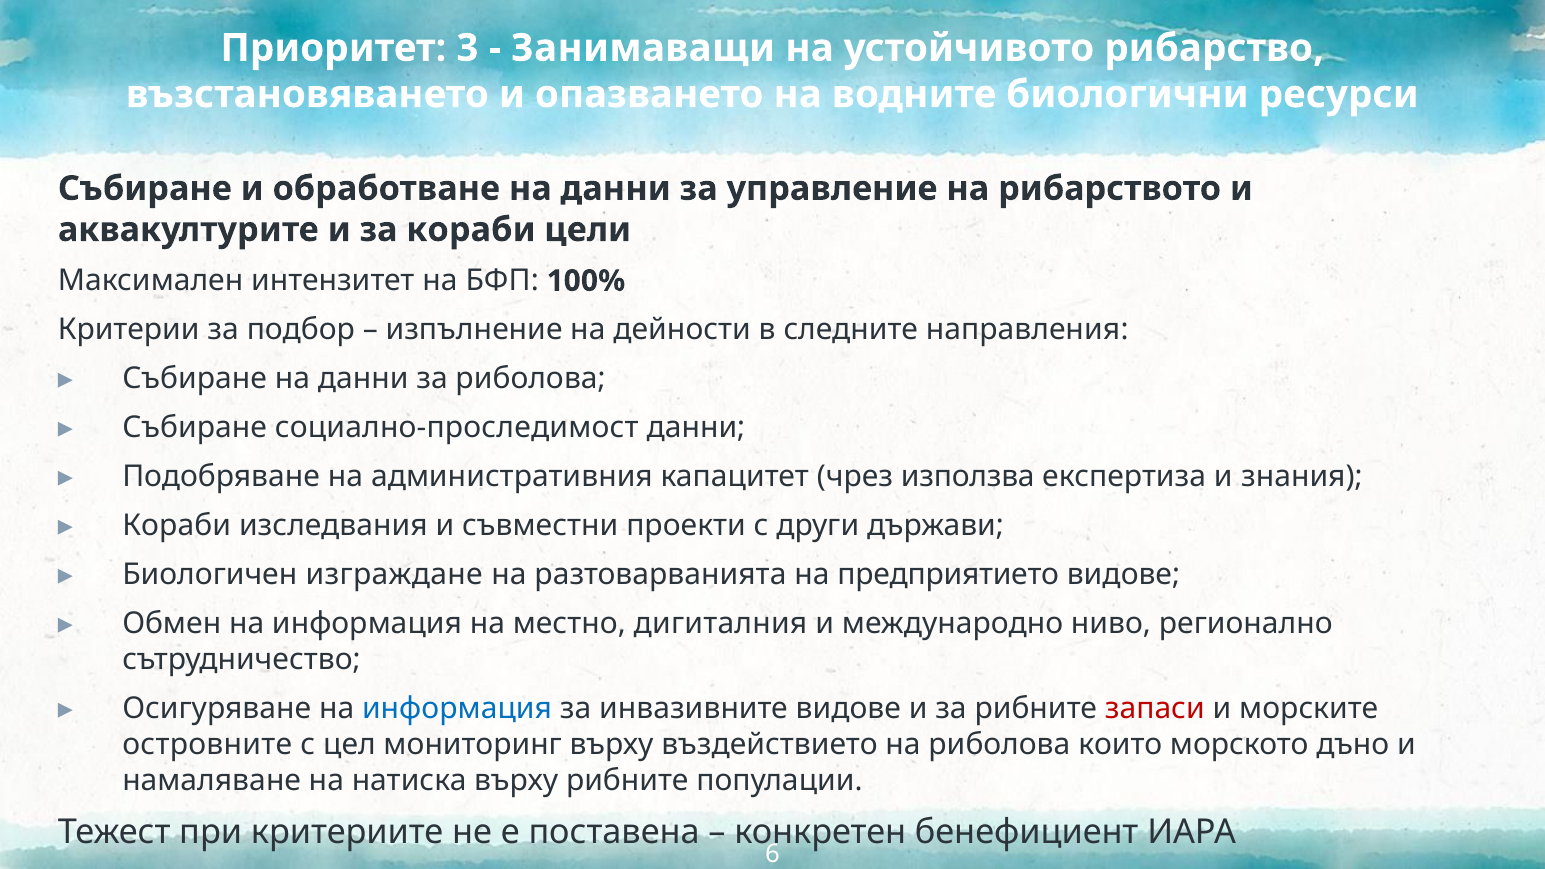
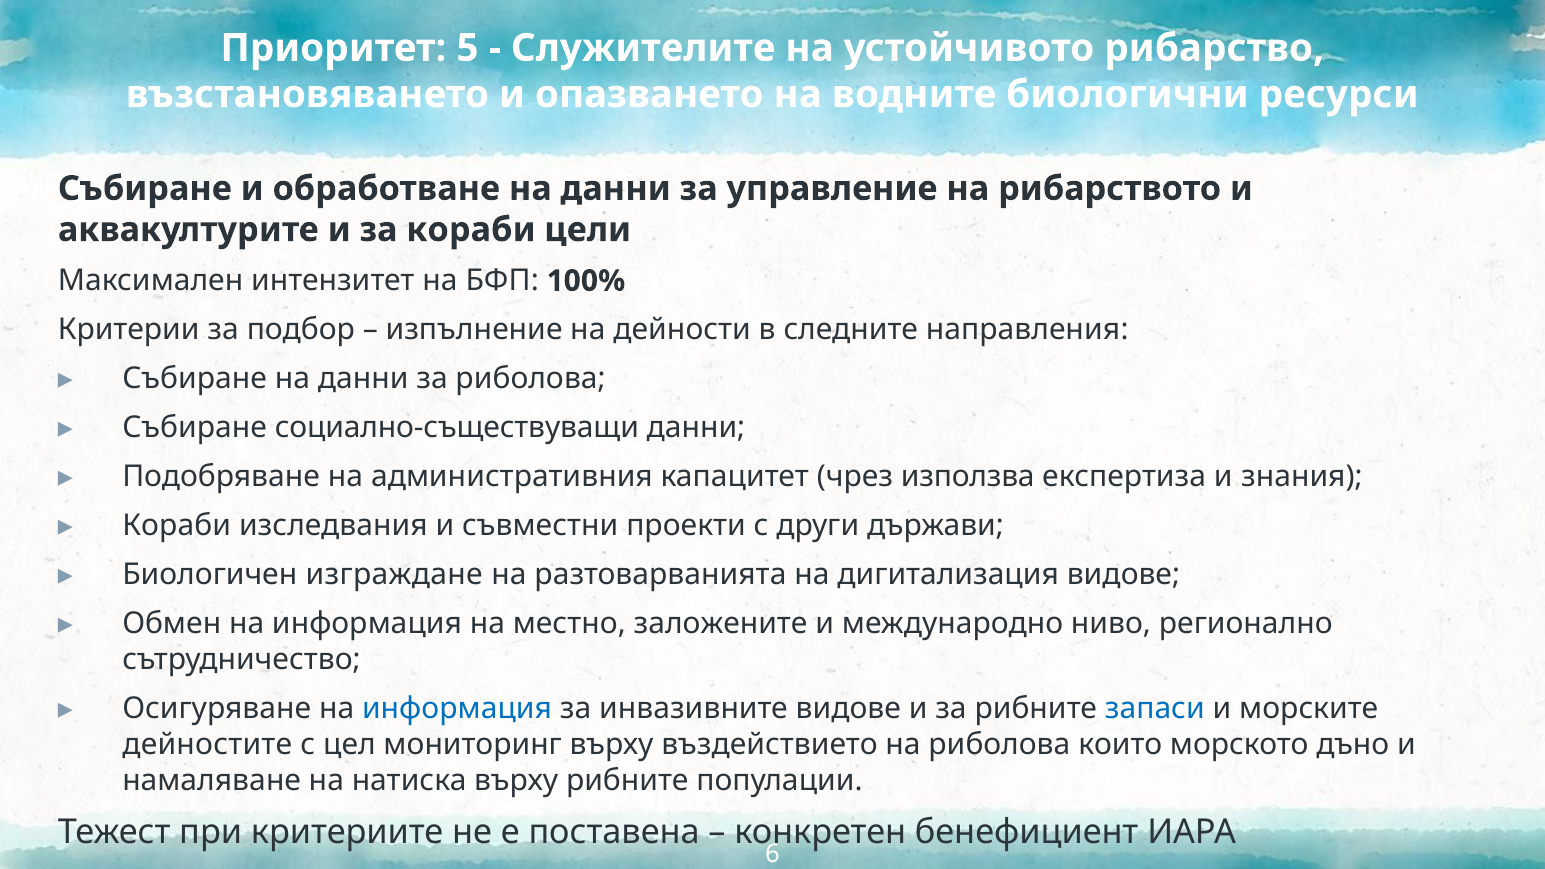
3: 3 -> 5 (467, 48)
Занимаващи: Занимаващи -> Служителите (643, 48)
социално-проследимост: социално-проследимост -> социално-съществуващи (457, 428)
предприятието: предприятието -> дигитализация (948, 575)
дигиталния: дигиталния -> заложените (721, 624)
запаси colour: red -> blue (1155, 709)
островните: островните -> дейностите (207, 745)
